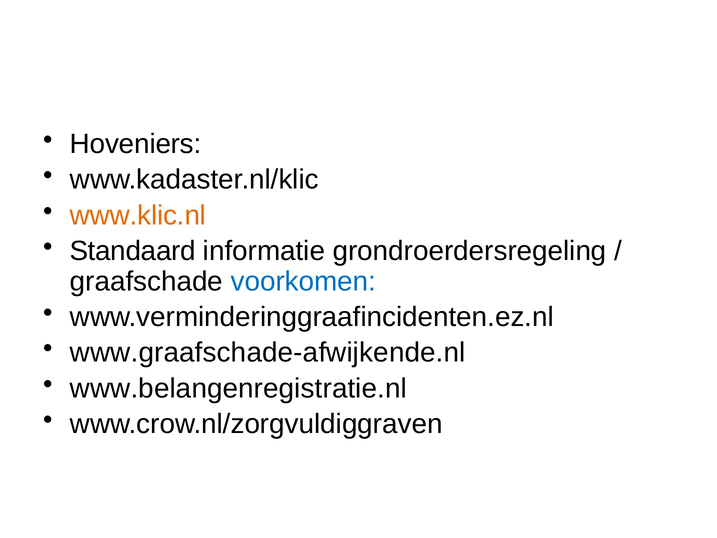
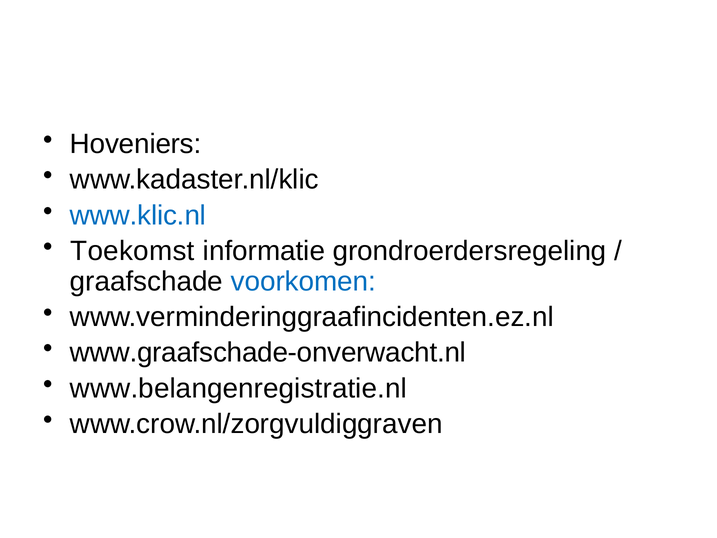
www.klic.nl colour: orange -> blue (138, 215)
Standaard: Standaard -> Toekomst (132, 251)
www.graafschade-afwijkende.nl: www.graafschade-afwijkende.nl -> www.graafschade-onverwacht.nl (268, 353)
